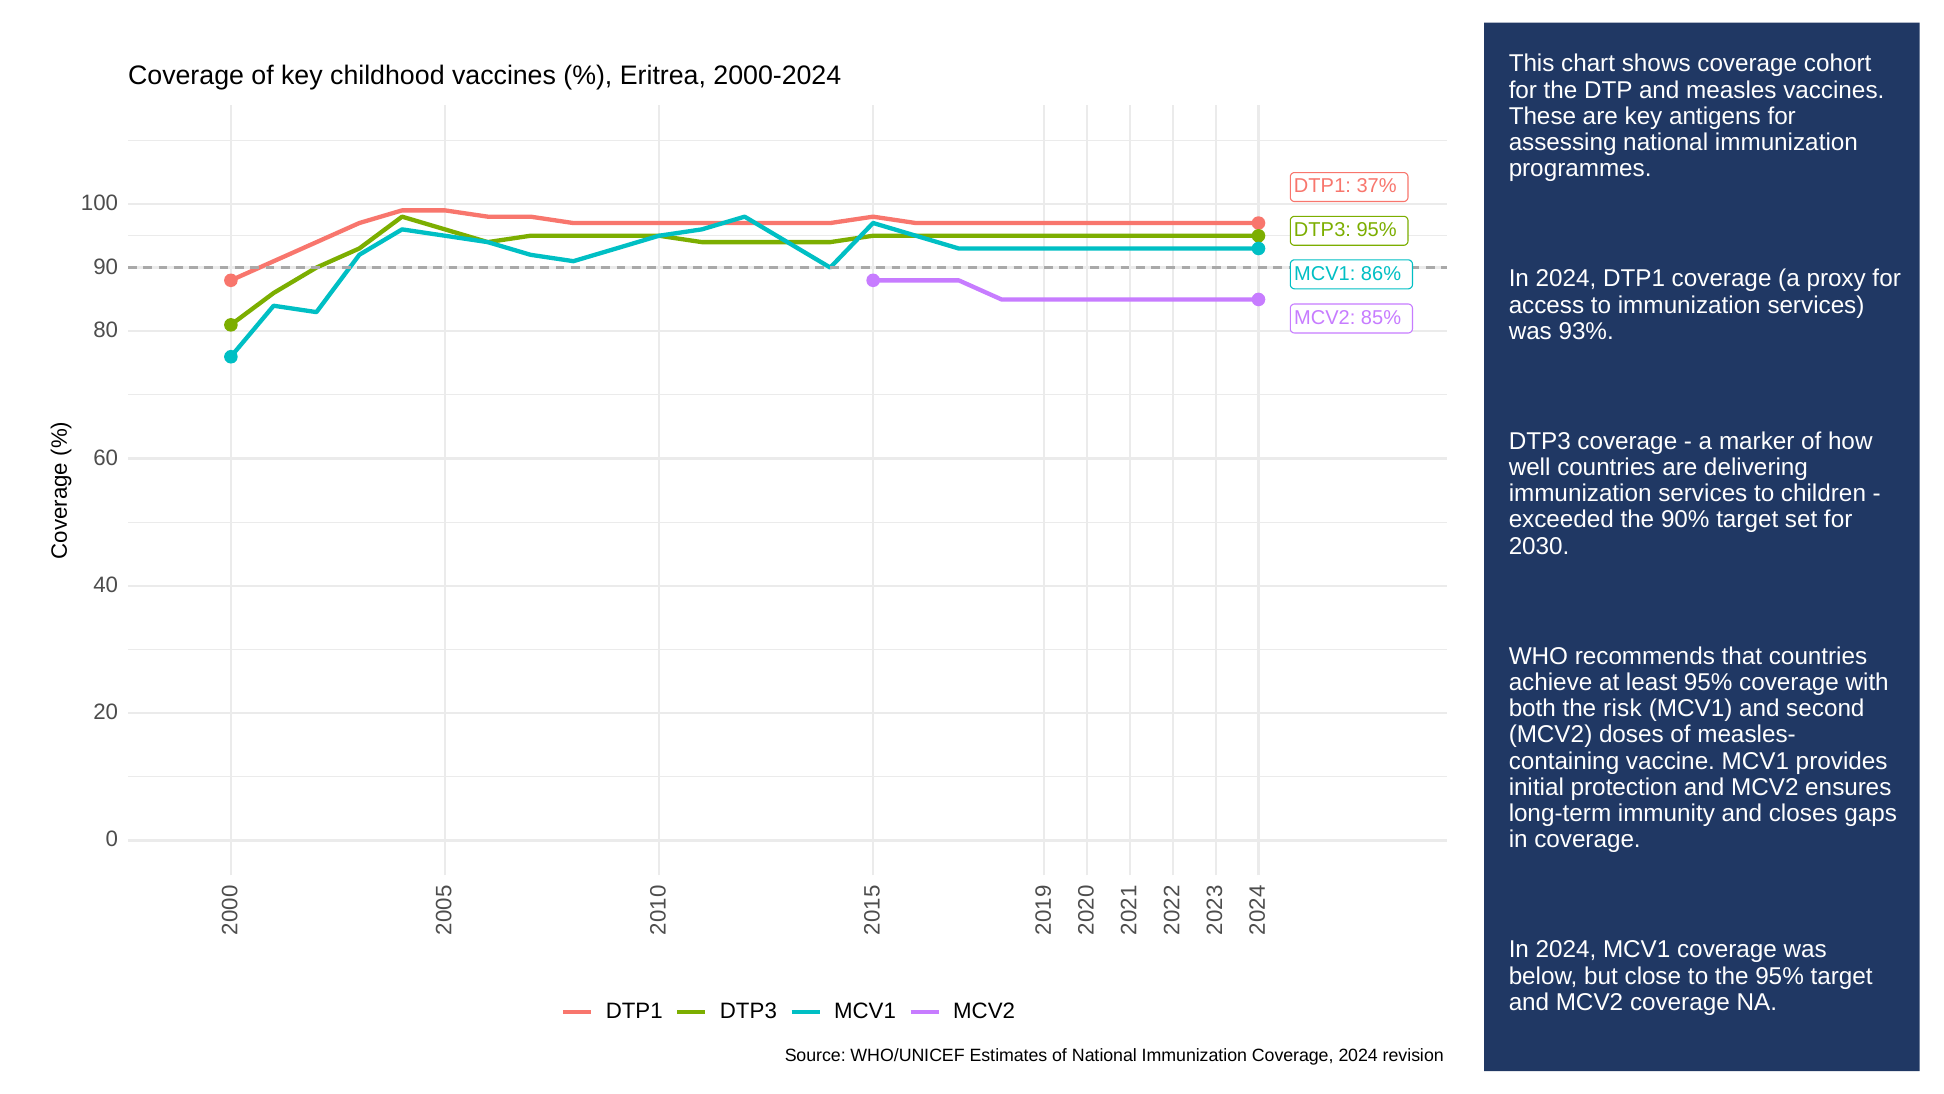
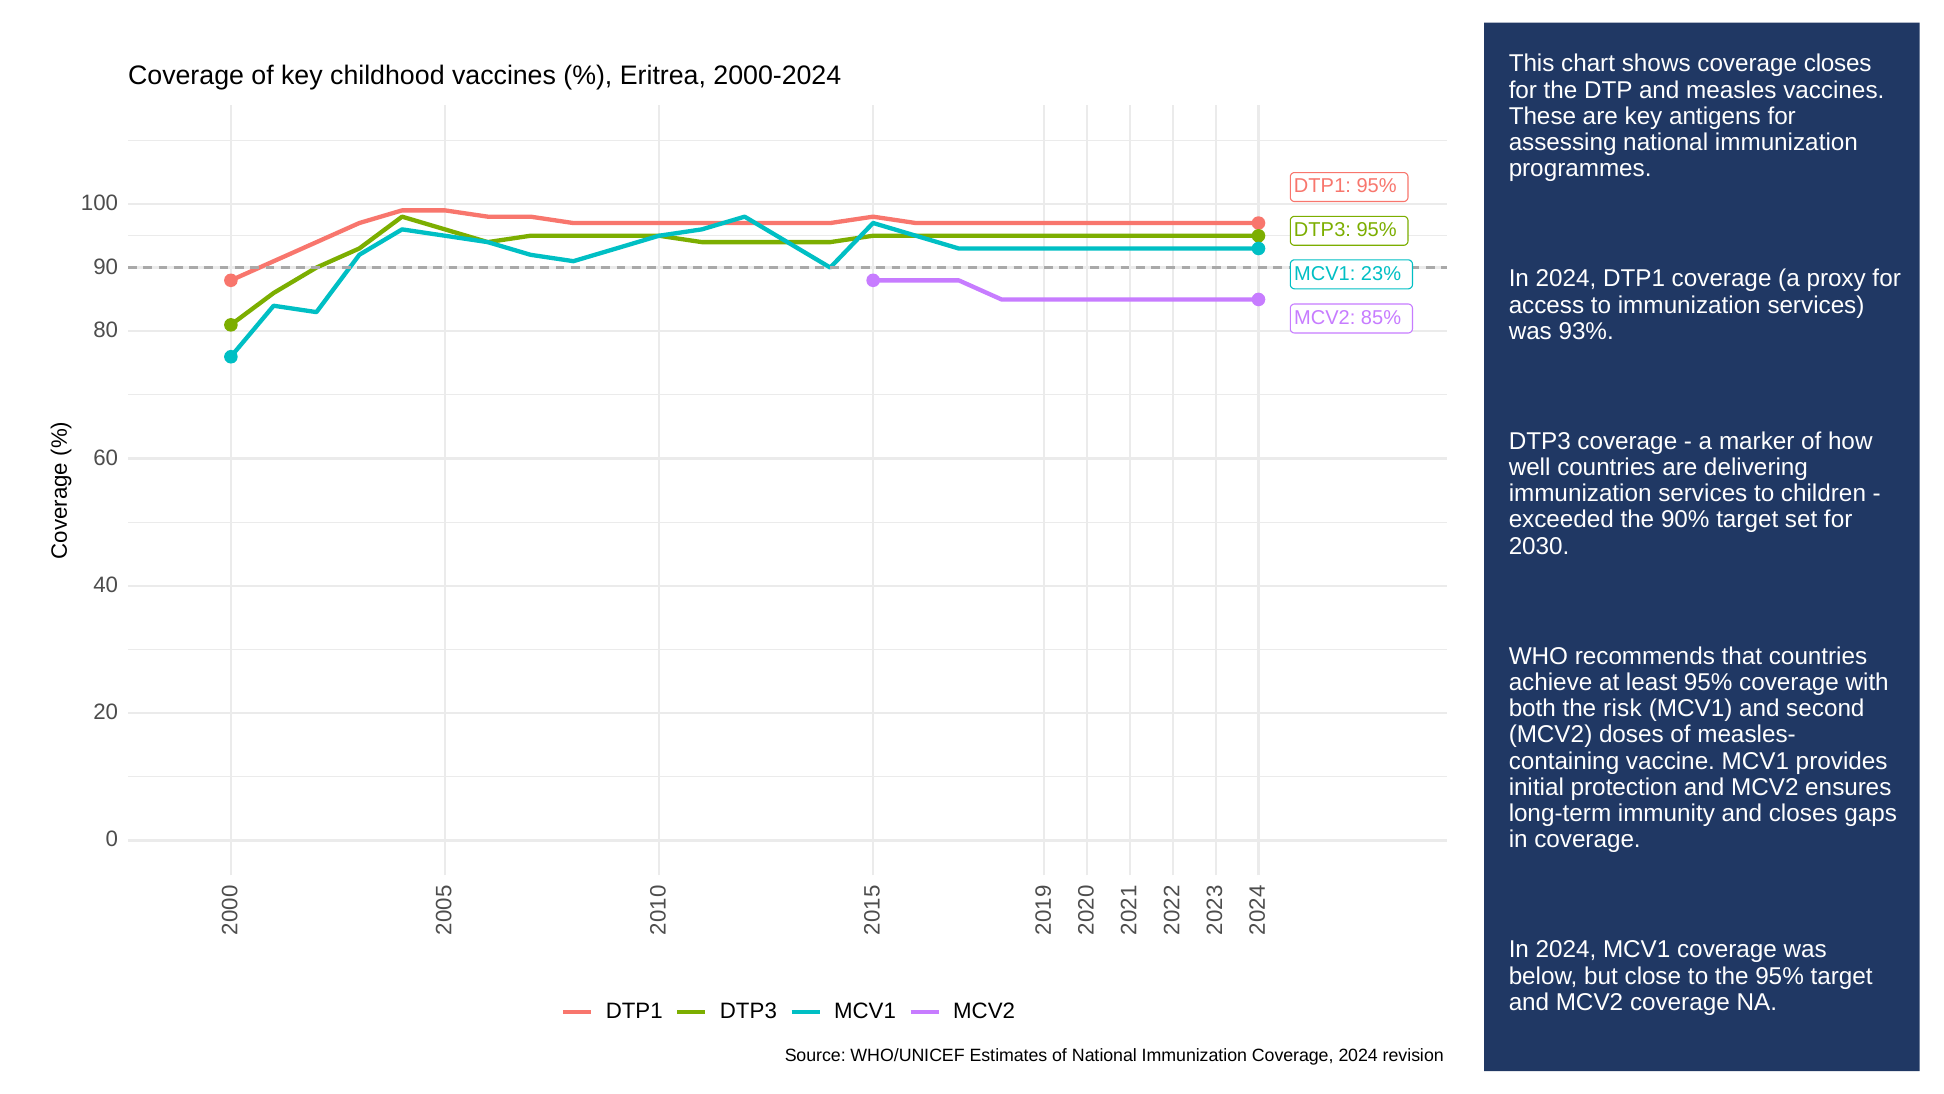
coverage cohort: cohort -> closes (1838, 64)
DTP1 37%: 37% -> 95% (1377, 186)
86%: 86% -> 23% (1381, 273)
